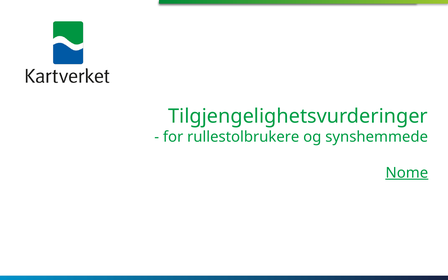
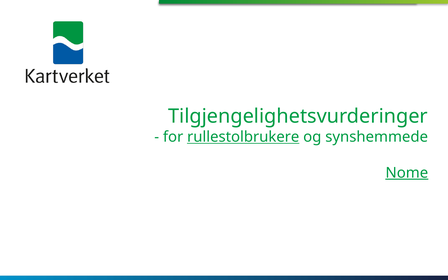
rullestolbrukere underline: none -> present (243, 137)
